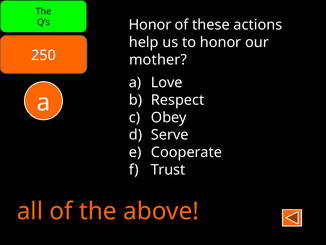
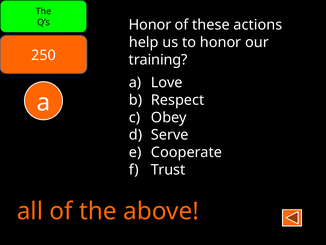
mother: mother -> training (158, 60)
